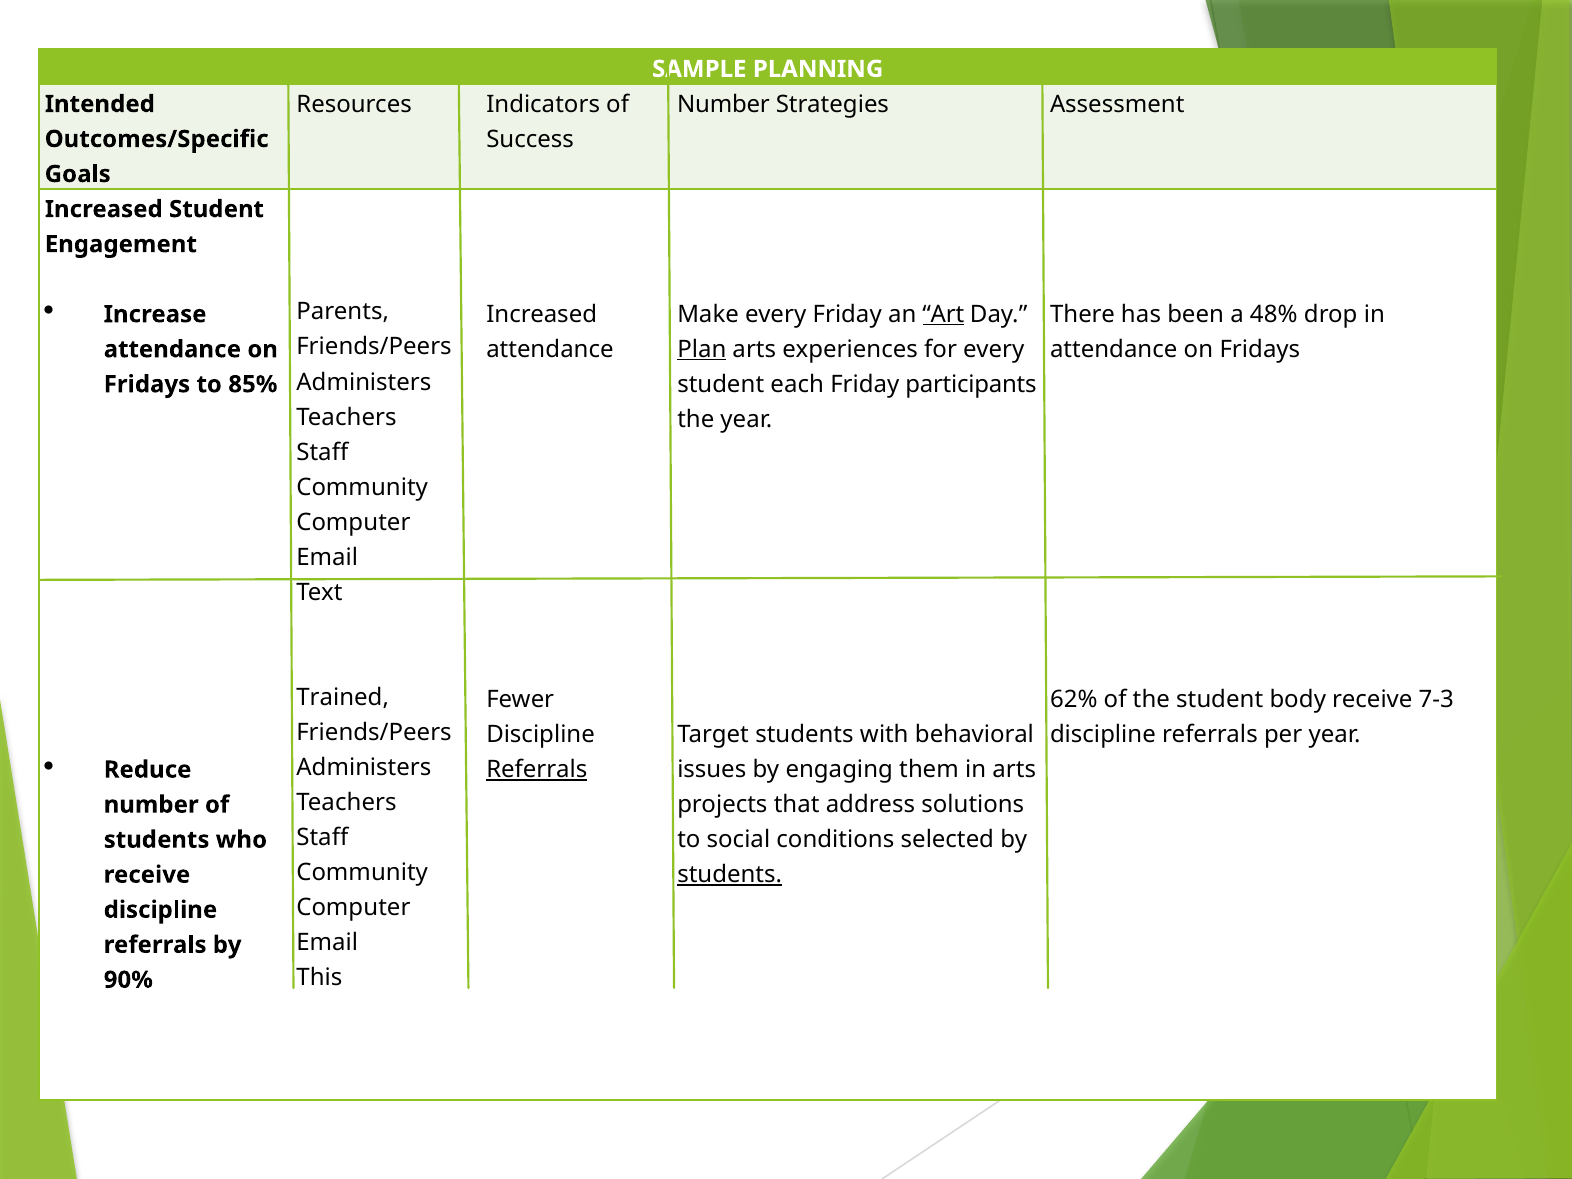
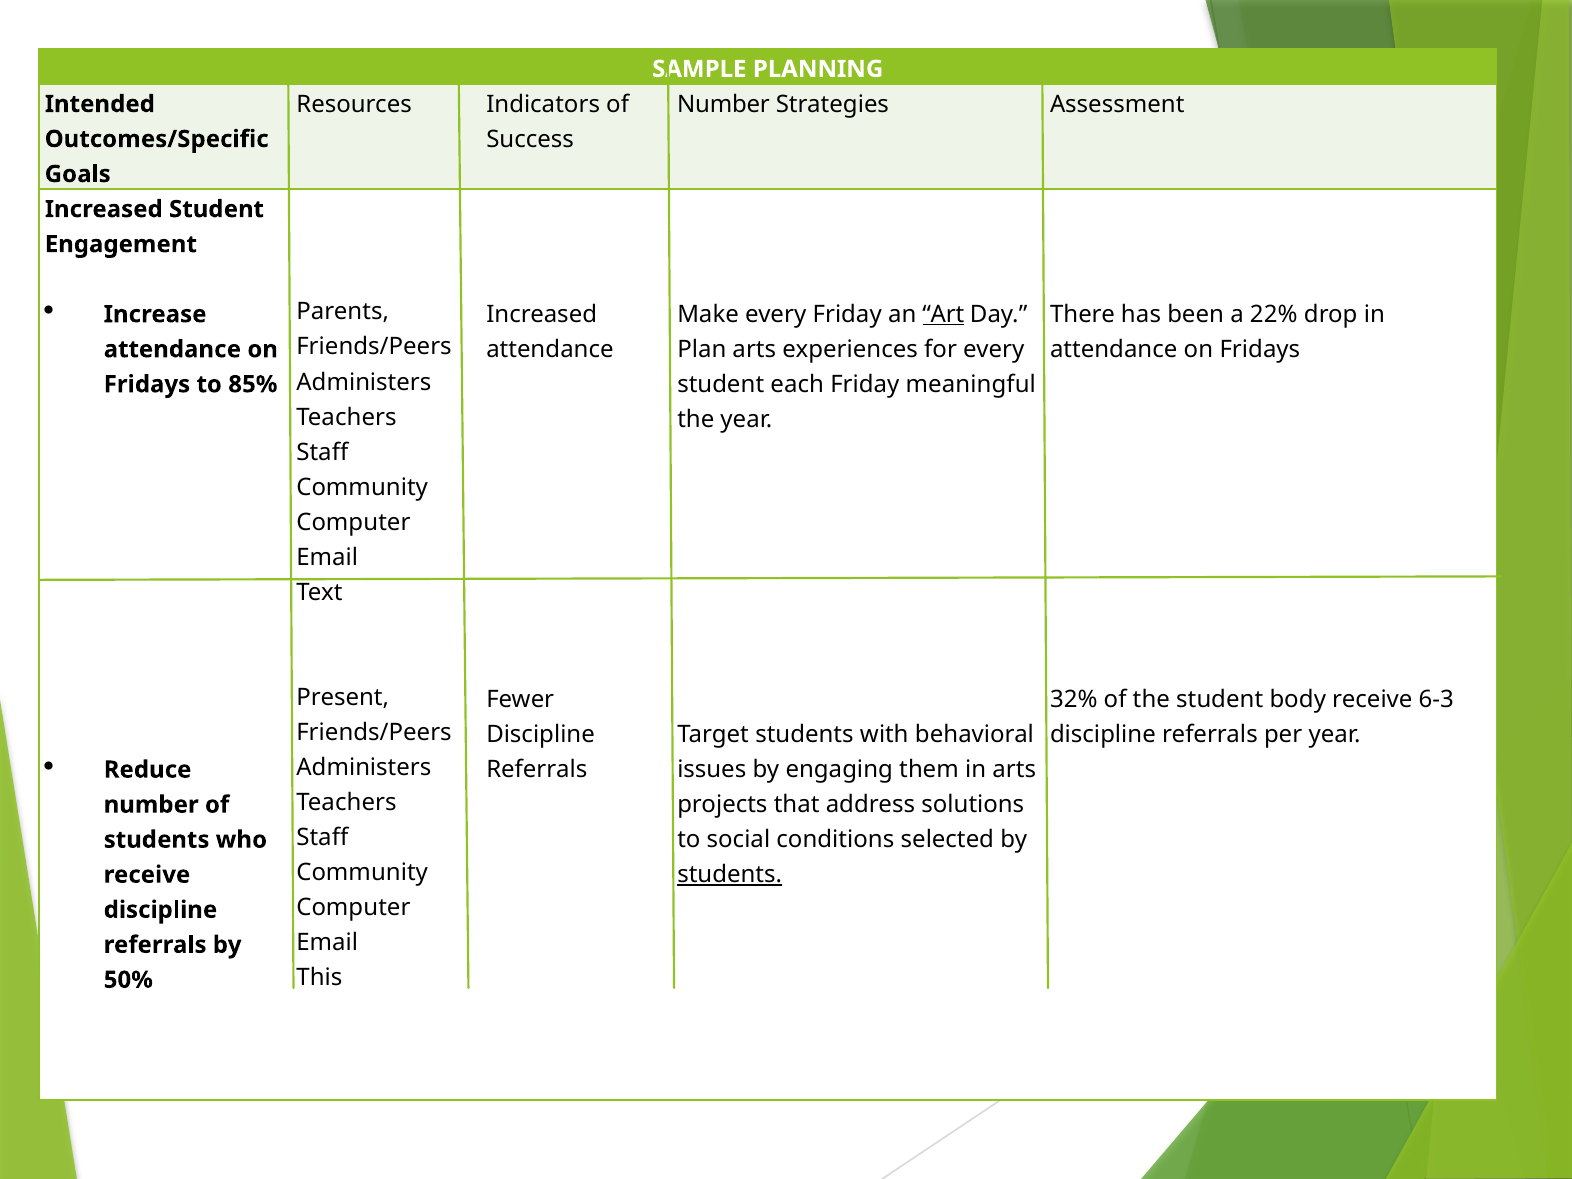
48%: 48% -> 22% (1274, 314)
Plan underline: present -> none (702, 349)
participants: participants -> meaningful (971, 384)
Trained: Trained -> Present (343, 697)
62%: 62% -> 32% (1074, 700)
7-3: 7-3 -> 6-3 (1436, 700)
Referrals underline: present -> none (537, 770)
90%: 90% -> 50% (128, 980)
